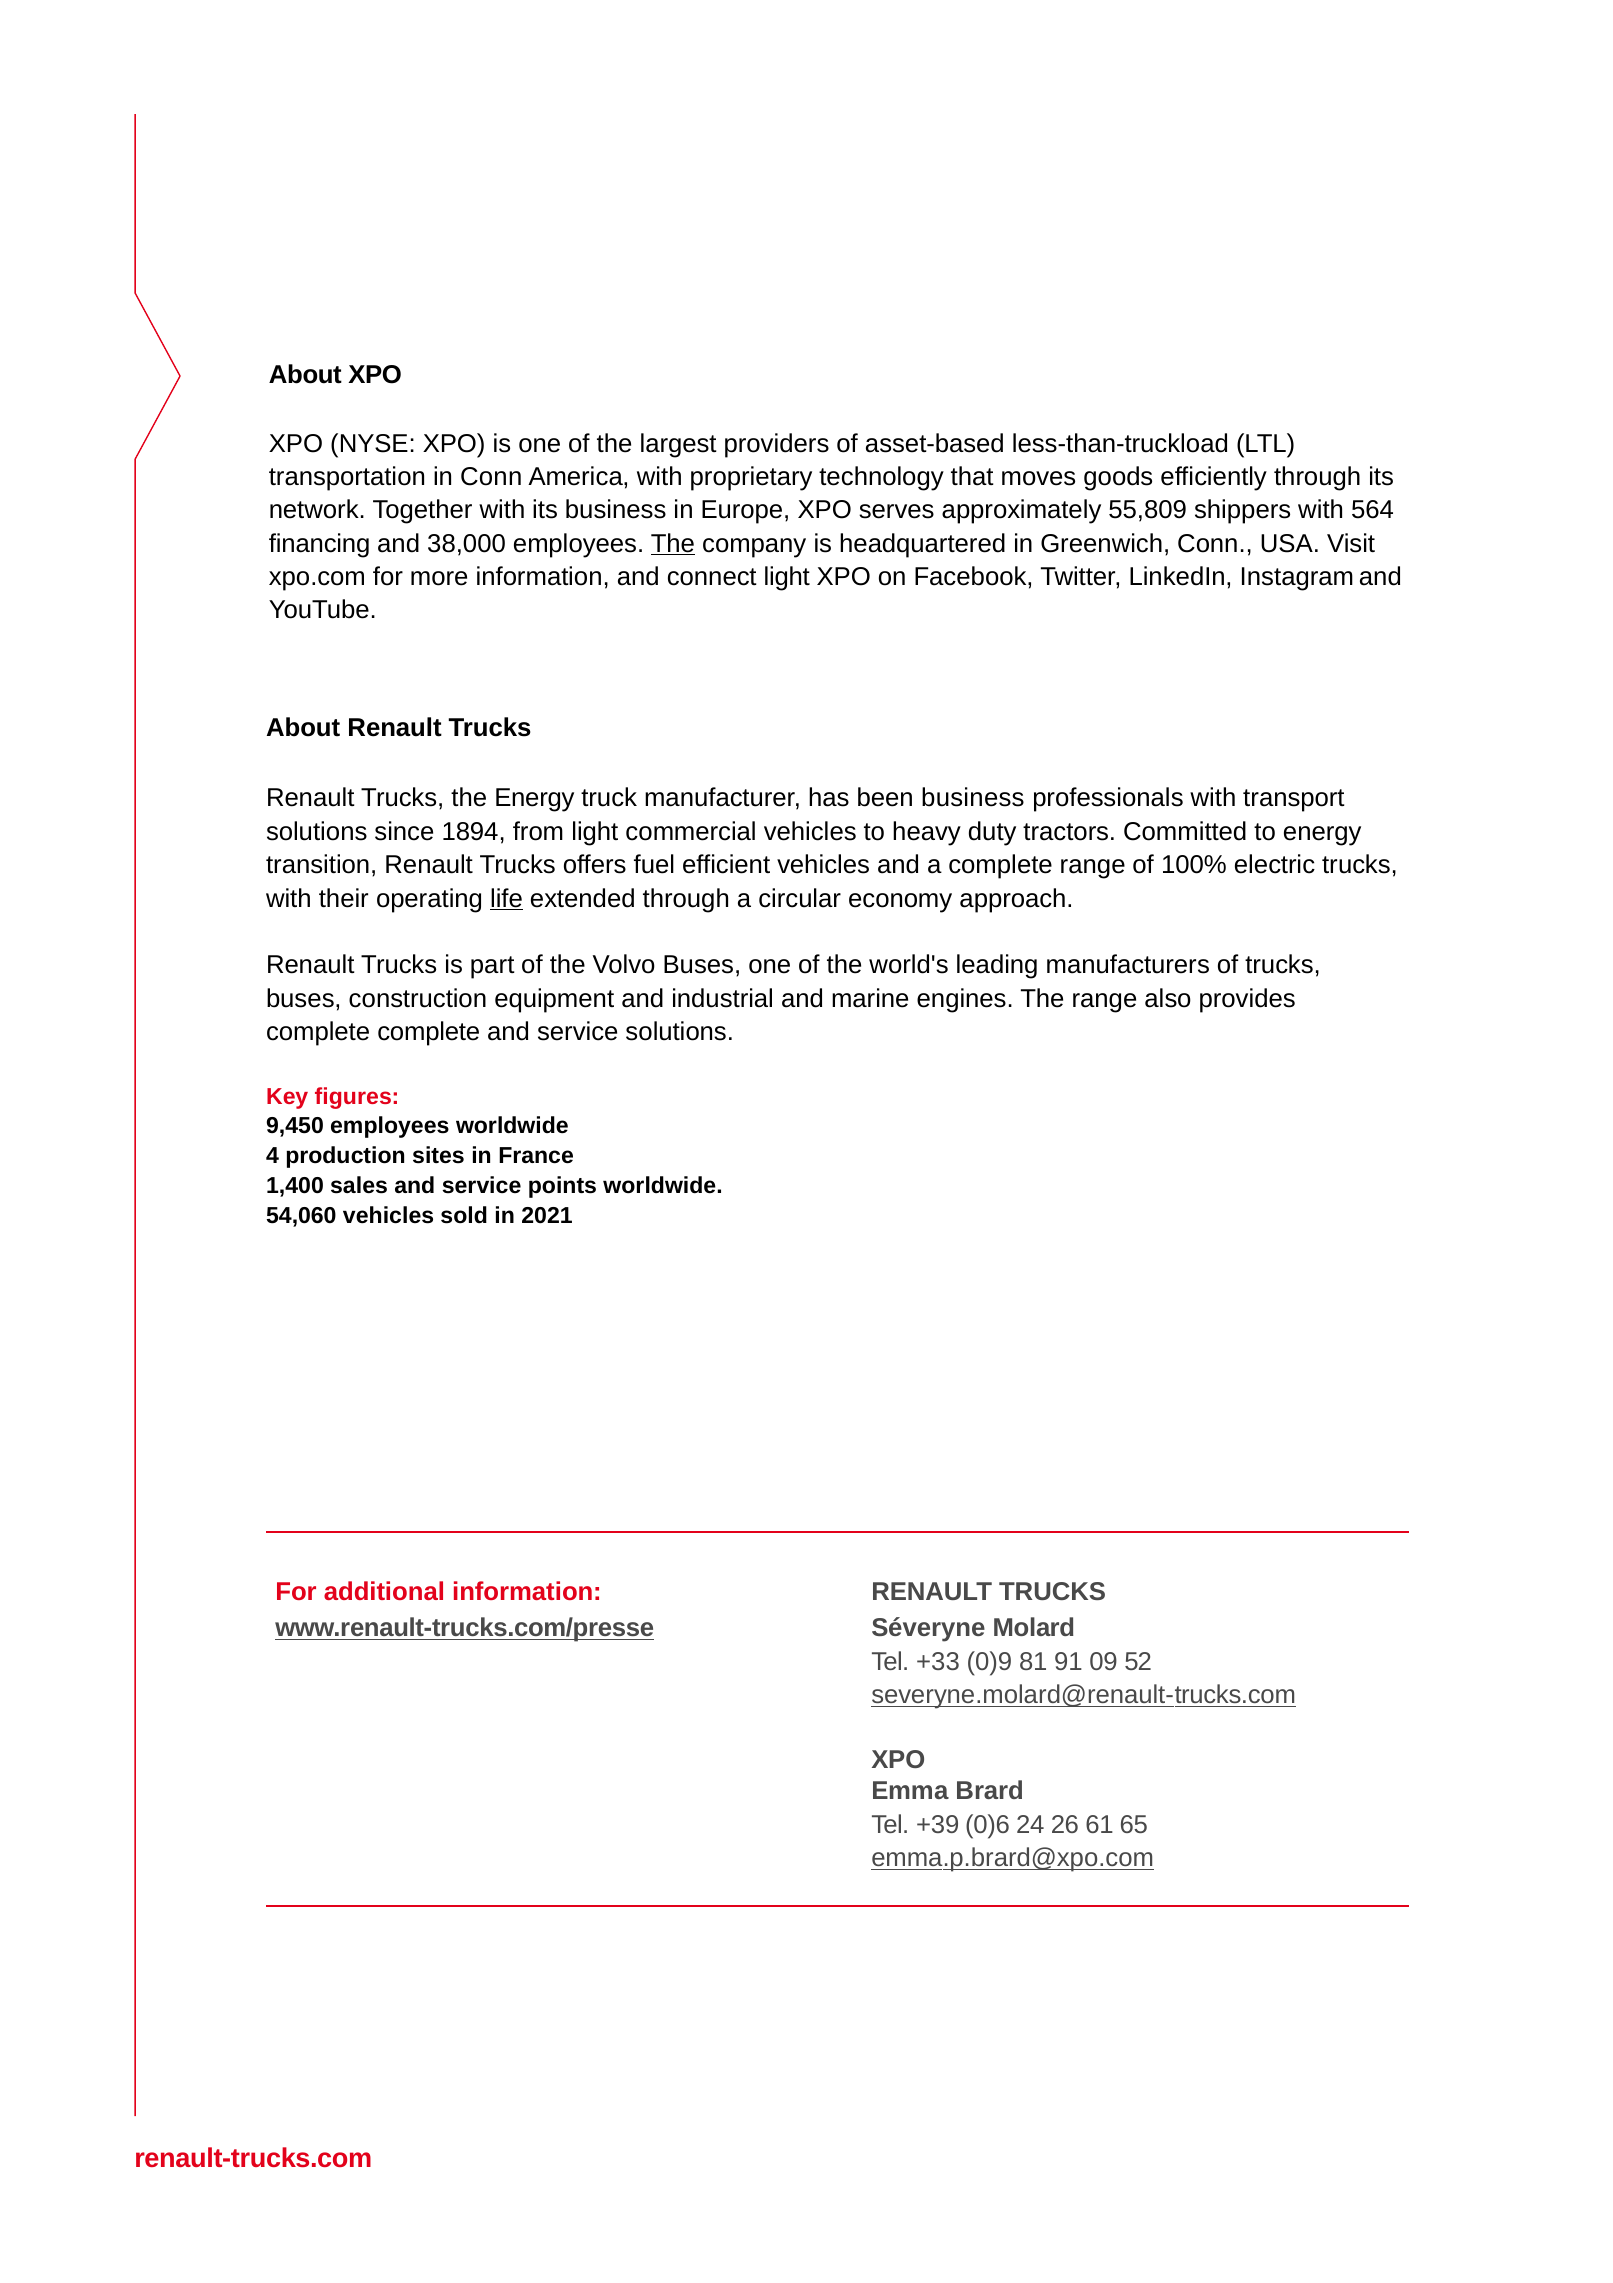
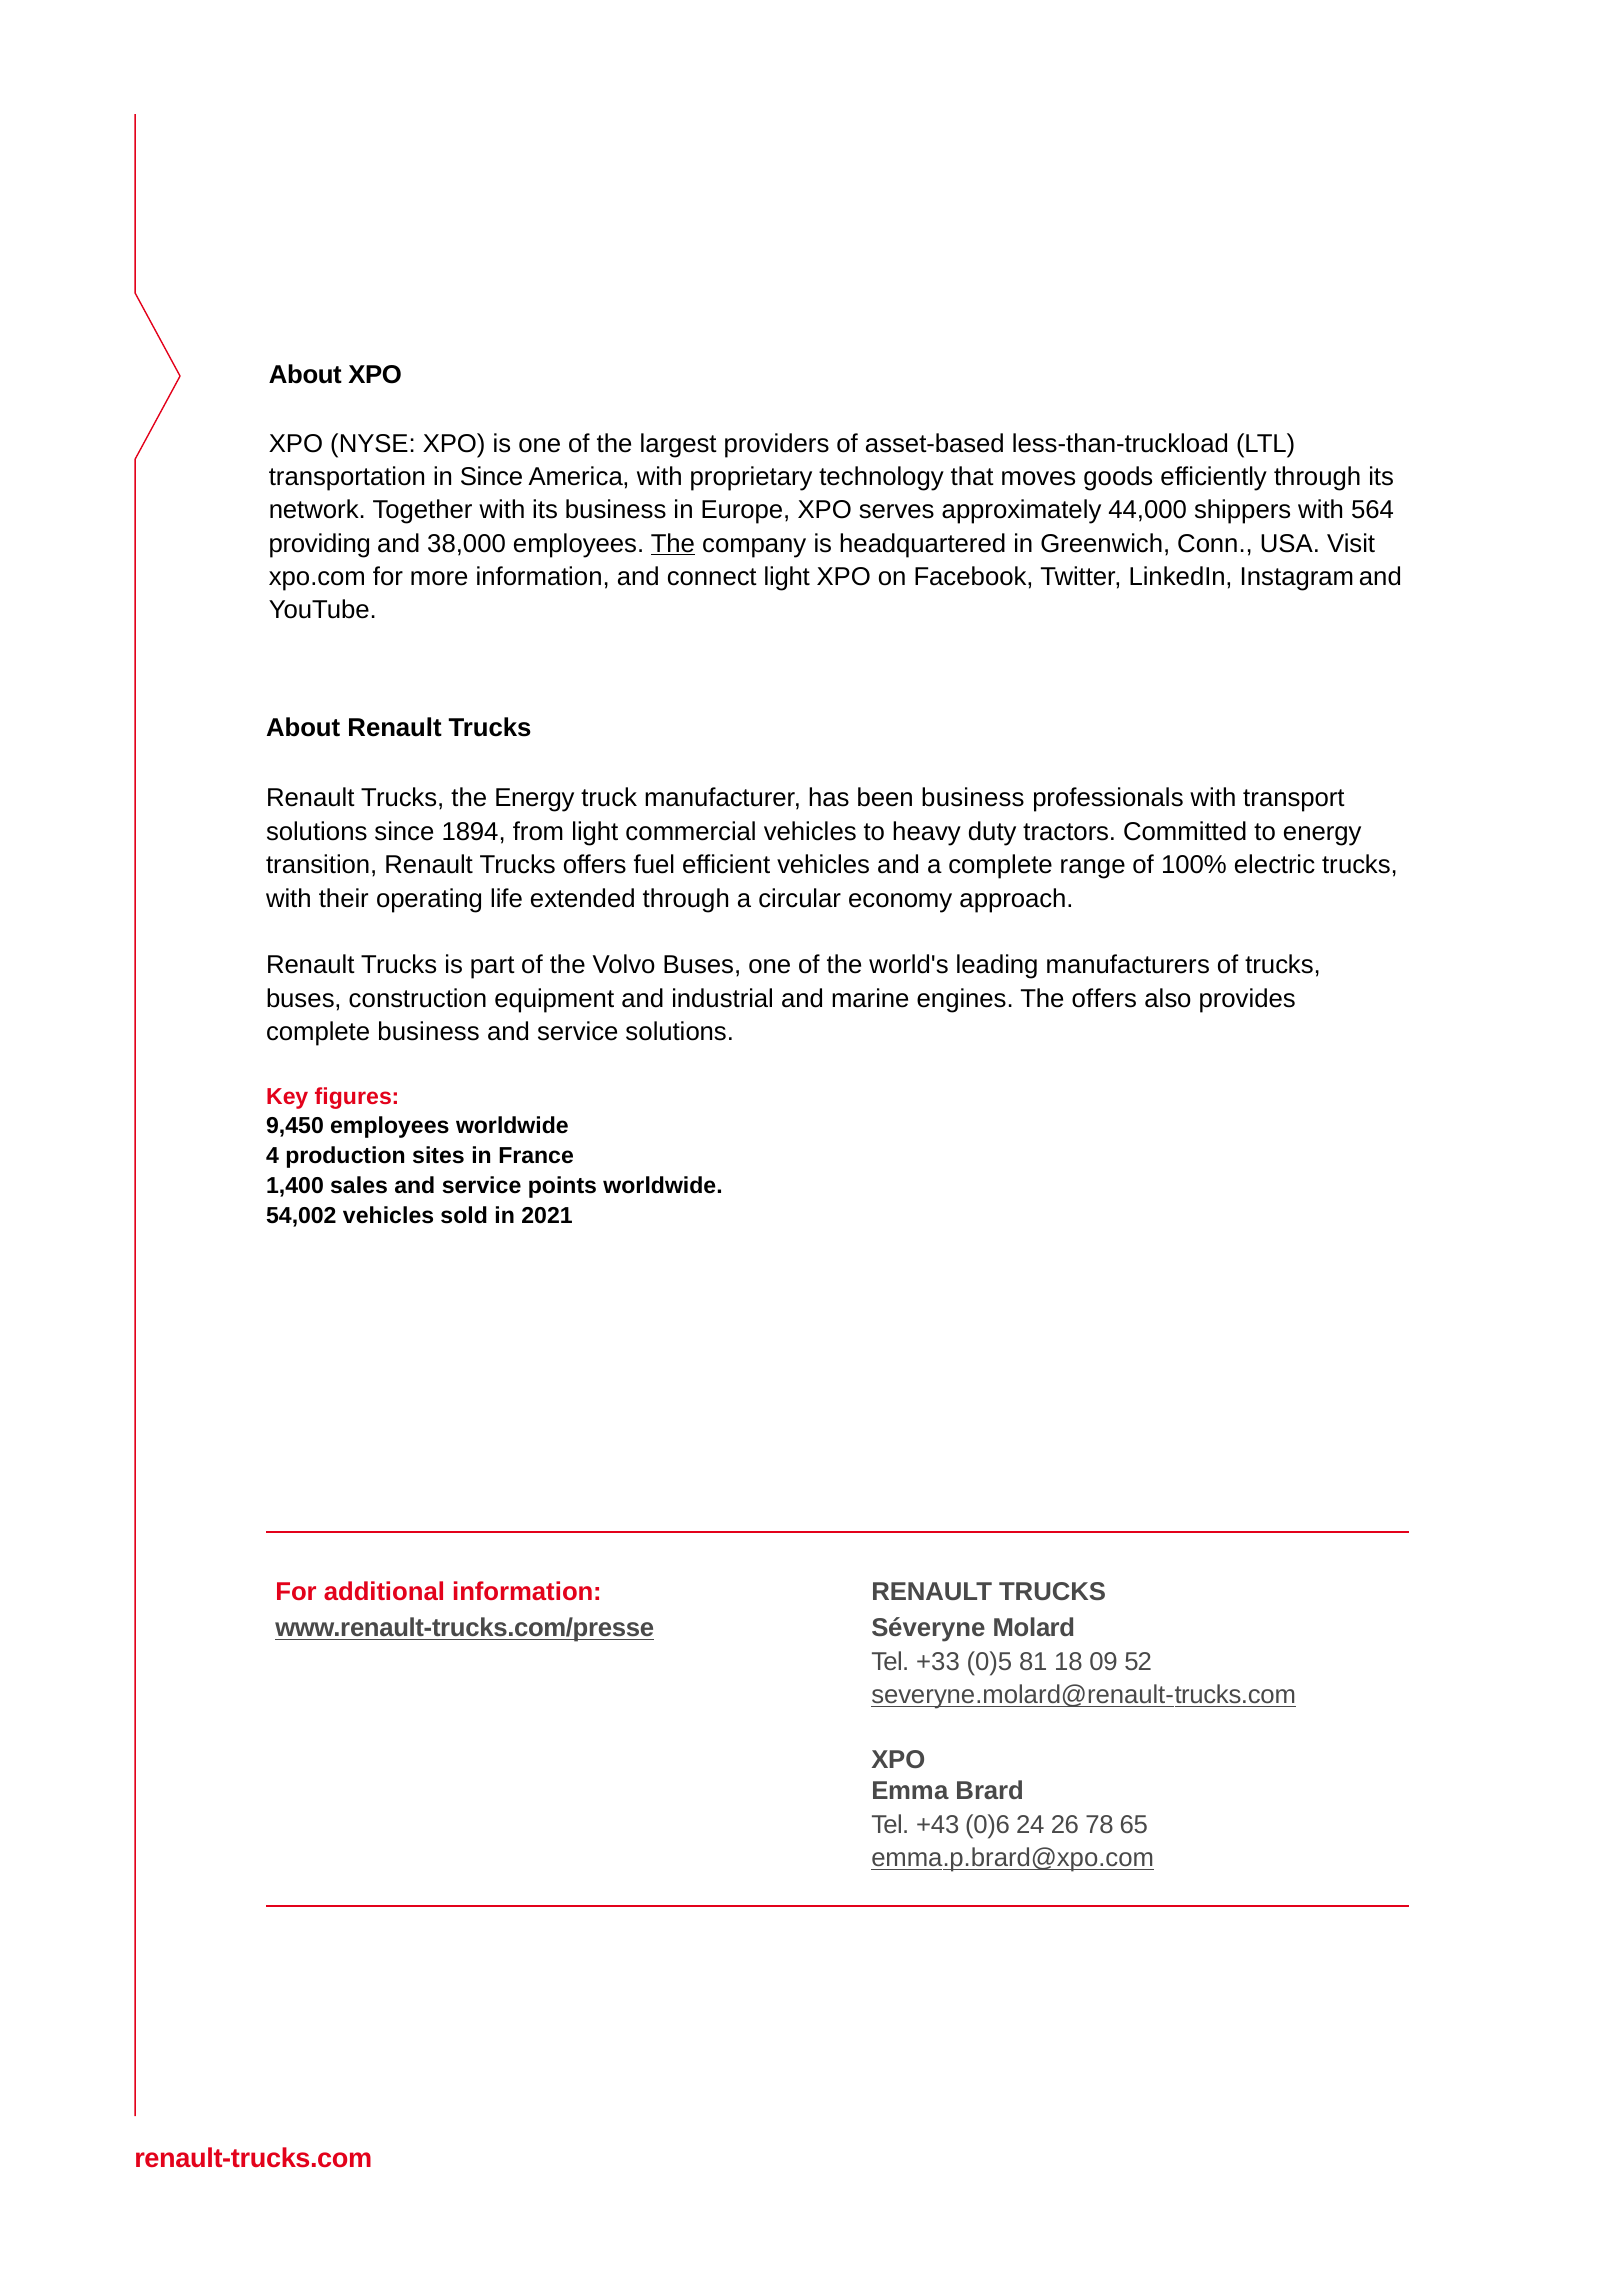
in Conn: Conn -> Since (491, 477)
55,809: 55,809 -> 44,000 (1148, 510)
financing: financing -> providing (320, 543)
life underline: present -> none (506, 898)
The range: range -> offers (1104, 998)
complete complete: complete -> business (429, 1032)
54,060: 54,060 -> 54,002 (301, 1216)
0)9: 0)9 -> 0)5 (989, 1661)
91: 91 -> 18 (1068, 1661)
+39: +39 -> +43 (938, 1824)
61: 61 -> 78 (1100, 1824)
